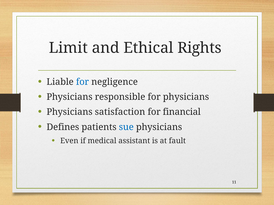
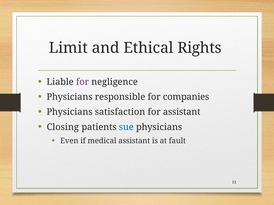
for colour: blue -> purple (82, 82)
for physicians: physicians -> companies (186, 97)
for financial: financial -> assistant (182, 112)
Defines: Defines -> Closing (63, 127)
